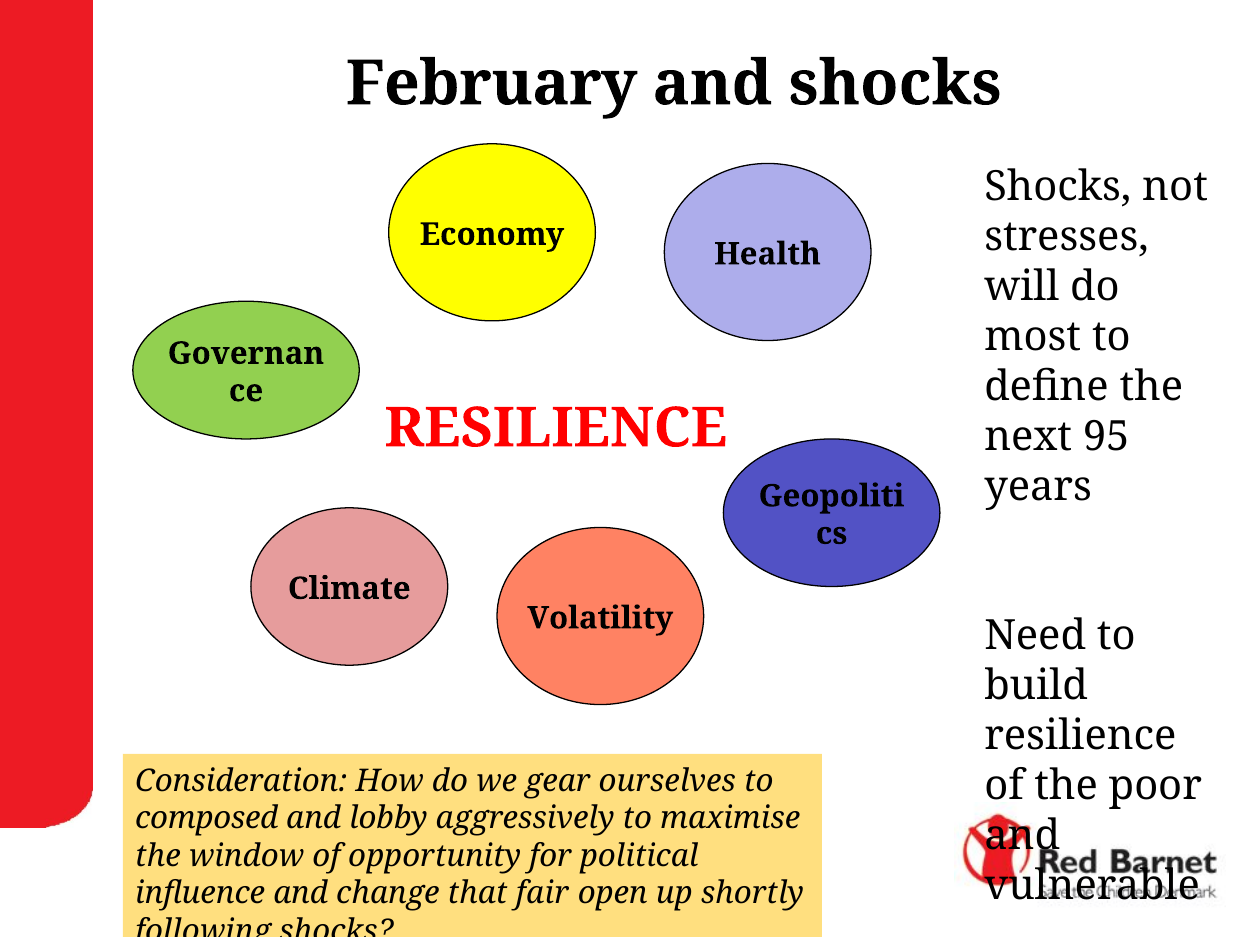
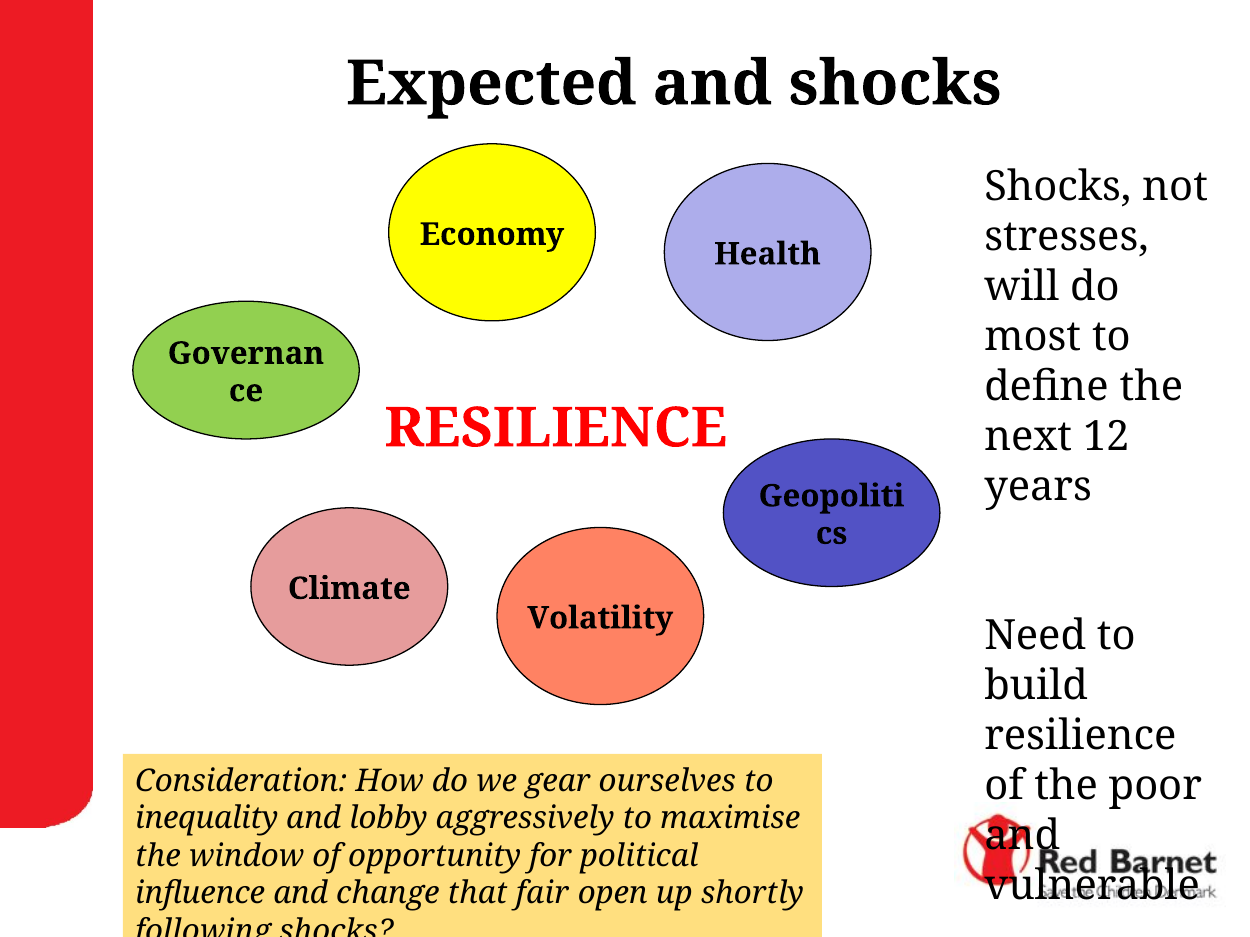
February: February -> Expected (491, 84)
95: 95 -> 12 (1106, 437)
composed: composed -> inequality (207, 819)
